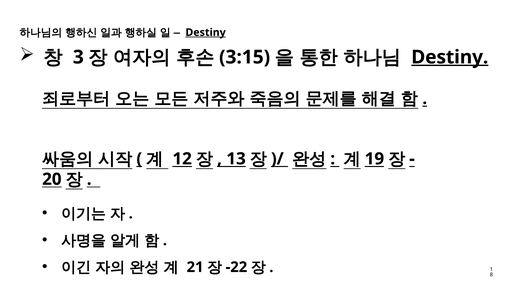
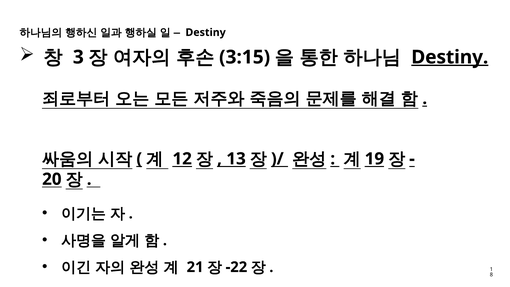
Destiny underline: present -> none (206, 32)
